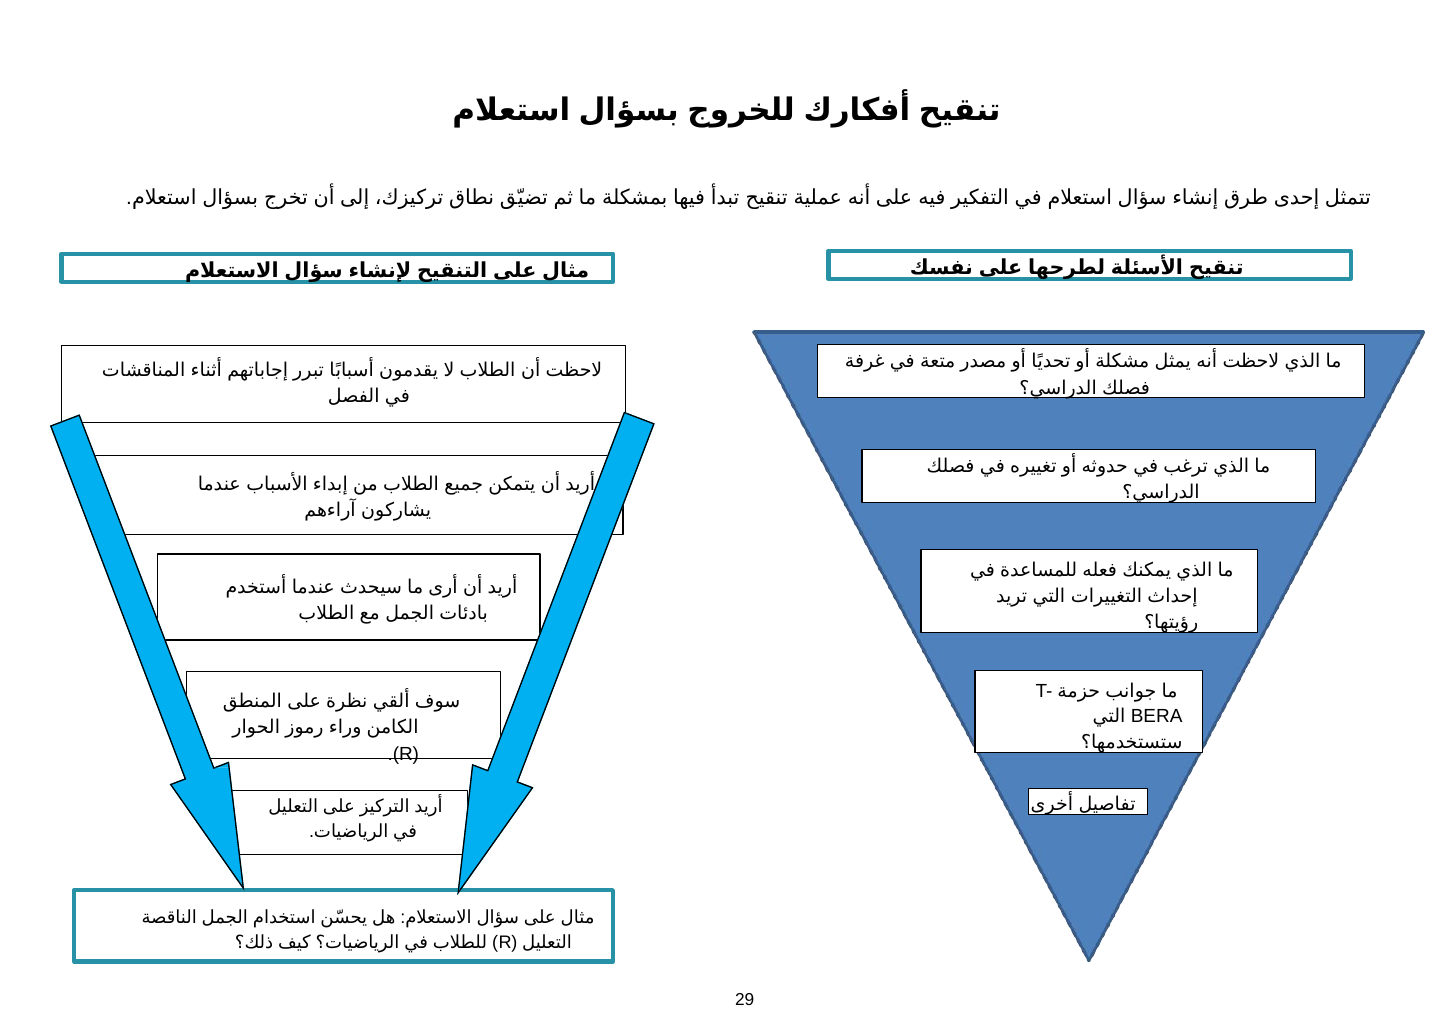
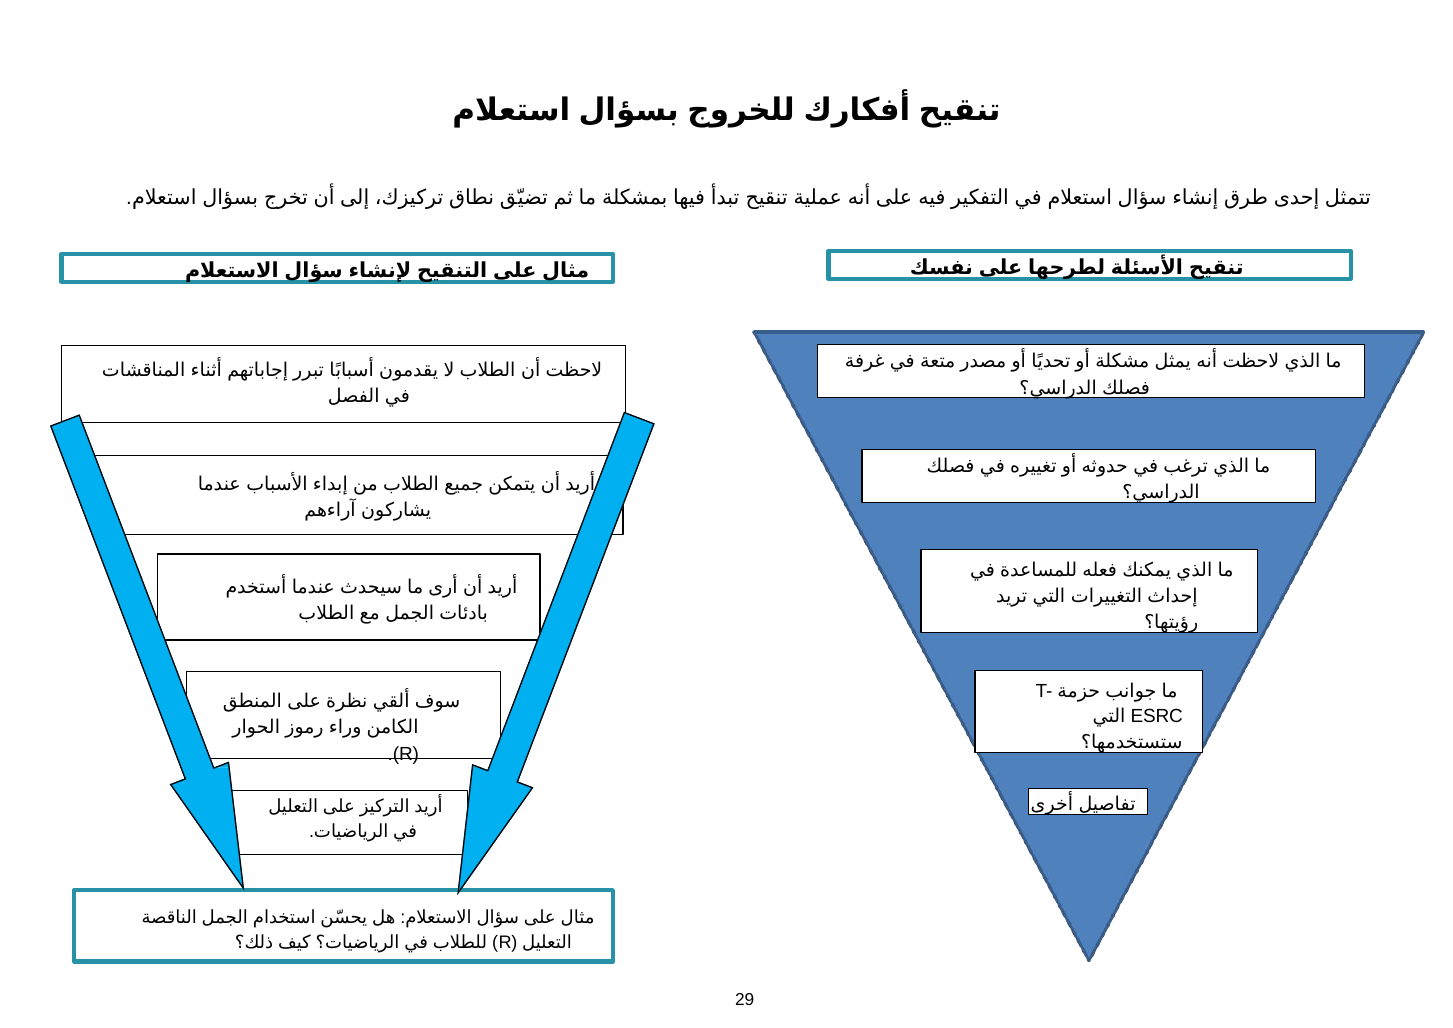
BERA: BERA -> ESRC (1157, 716)
